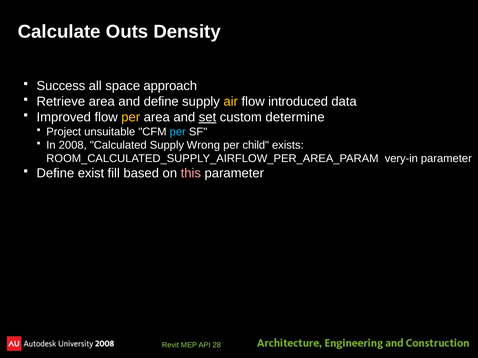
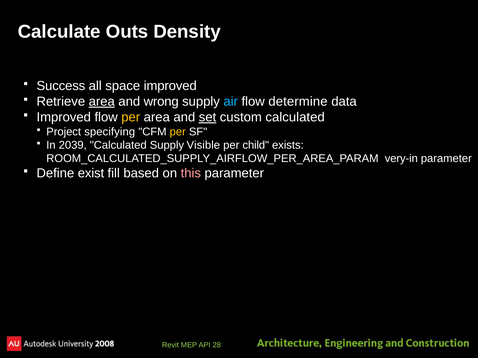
space approach: approach -> improved (170, 86)
area underline: none -> present (102, 102)
and define: define -> wrong (161, 102)
air colour: yellow -> light blue (231, 102)
introduced: introduced -> determine (298, 102)
custom determine: determine -> calculated (295, 117)
unsuitable: unsuitable -> specifying (110, 132)
per colour: light blue -> yellow (178, 132)
2008: 2008 -> 2039 (73, 145)
Wrong: Wrong -> Visible (203, 145)
